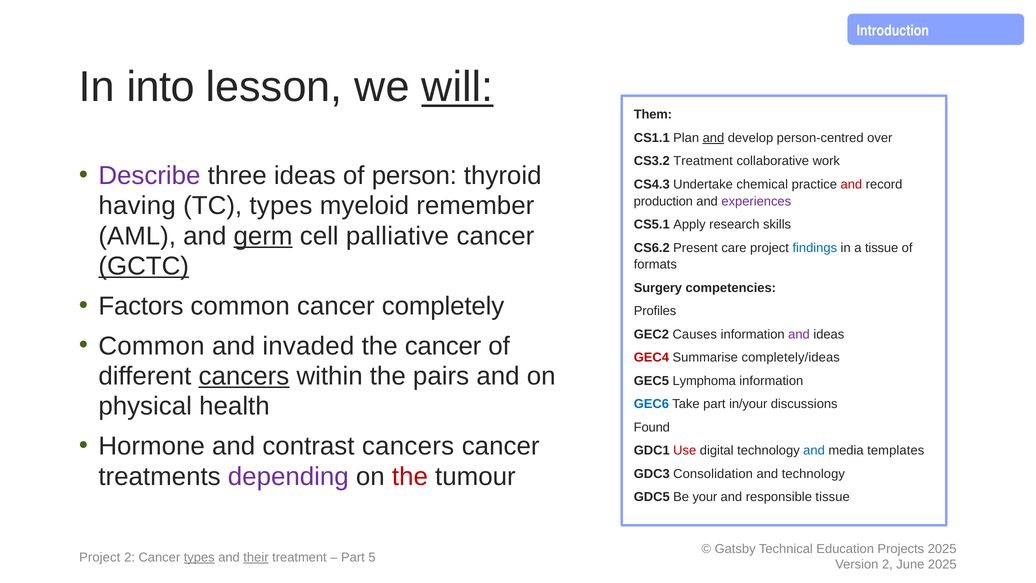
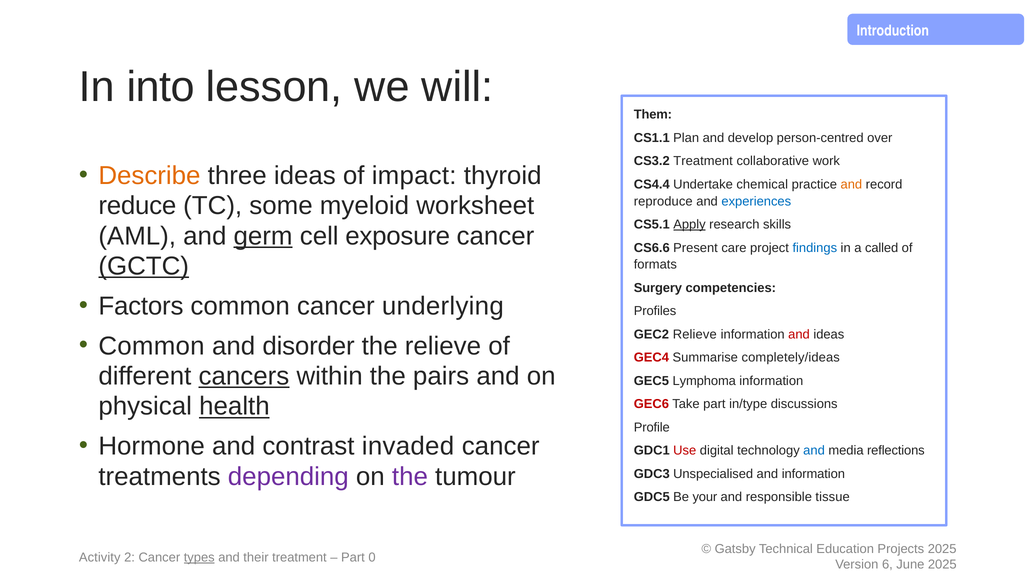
will underline: present -> none (457, 87)
and underline: present -> none (713, 138)
Describe colour: purple -> orange (149, 175)
person: person -> impact (414, 175)
CS4.3: CS4.3 -> CS4.4 (652, 184)
and colour: red -> orange (851, 184)
having: having -> reduce (137, 206)
TC types: types -> some (281, 206)
remember: remember -> worksheet (475, 206)
production: production -> reproduce (663, 201)
experiences colour: purple -> blue (756, 201)
Apply underline: none -> present (689, 224)
palliative: palliative -> exposure (398, 236)
CS6.2: CS6.2 -> CS6.6 (652, 248)
a tissue: tissue -> called (882, 248)
completely: completely -> underlying (443, 306)
GEC2 Causes: Causes -> Relieve (695, 334)
and colour: purple -> red (799, 334)
invaded: invaded -> disorder (309, 346)
the cancer: cancer -> relieve (443, 346)
health underline: none -> present (234, 406)
GEC6 colour: blue -> red (651, 404)
in/your: in/your -> in/type (748, 404)
Found: Found -> Profile (652, 427)
contrast cancers: cancers -> invaded (408, 446)
templates: templates -> reflections (896, 450)
the colour: red -> purple (410, 476)
Consolidation: Consolidation -> Unspecialised (713, 474)
and technology: technology -> information (813, 474)
Project: Project -> Activity (100, 557)
their underline: present -> none (256, 557)
5: 5 -> 0 (372, 557)
2: 2 -> 6 (887, 564)
